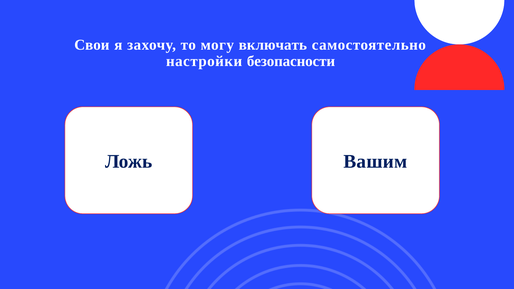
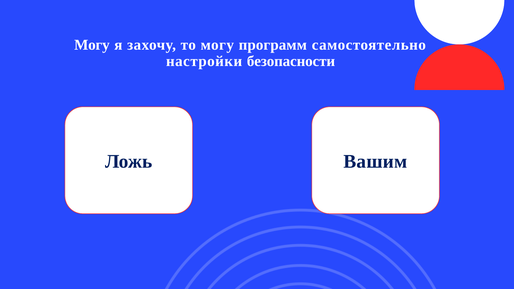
Свои: Свои -> Могу (92, 45)
включать: включать -> программ (273, 45)
